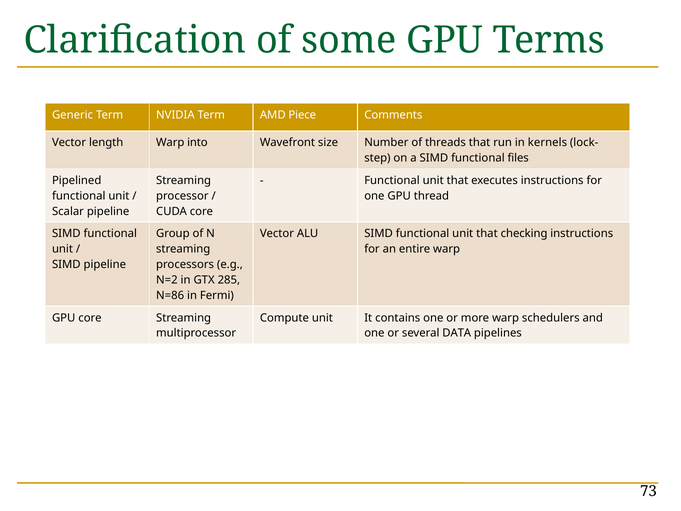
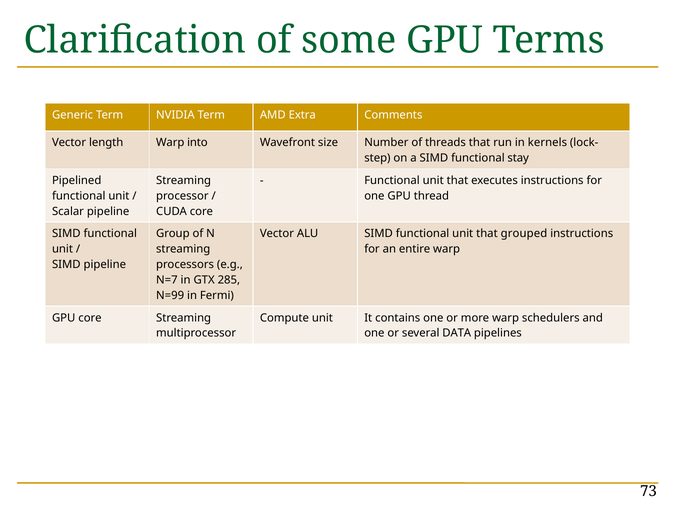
Piece: Piece -> Extra (302, 115)
files: files -> stay (518, 158)
checking: checking -> grouped (524, 234)
N=2: N=2 -> N=7 (167, 280)
N=86: N=86 -> N=99 (170, 295)
